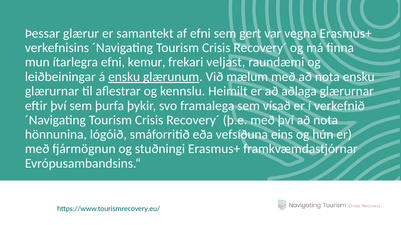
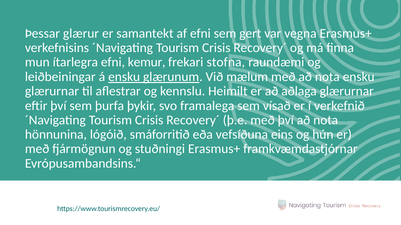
veljast: veljast -> stofna (226, 62)
